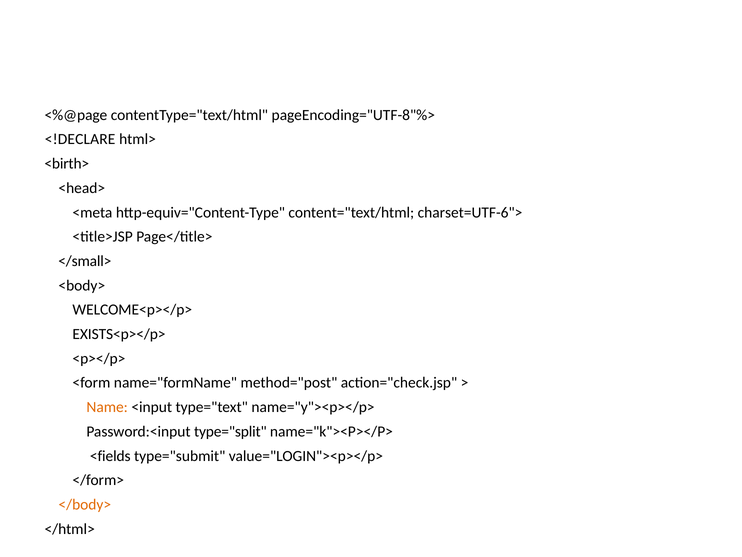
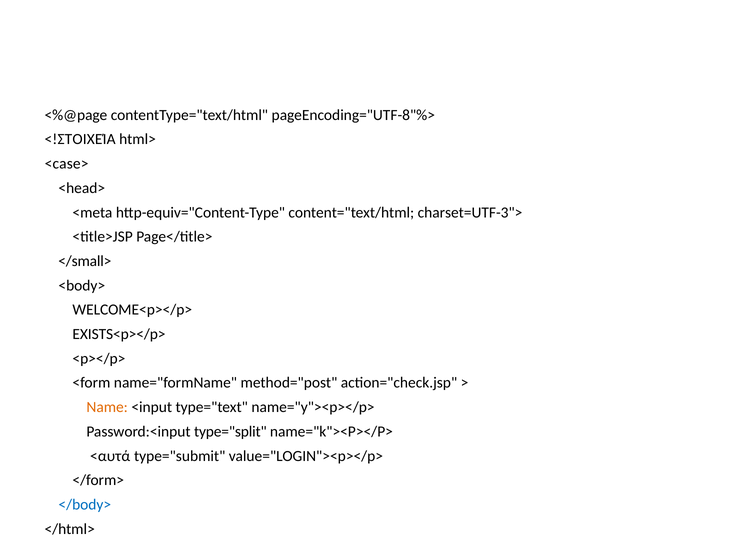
<!DECLARE: <!DECLARE -> <!ΣΤΟΙΧΕΊΑ (80, 139)
<birth>: <birth> -> <case> (67, 164)
charset=UTF-6">: charset=UTF-6"> -> charset=UTF-3"> (470, 212)
<fields: <fields -> <αυτά (110, 456)
</body> colour: orange -> blue (85, 504)
